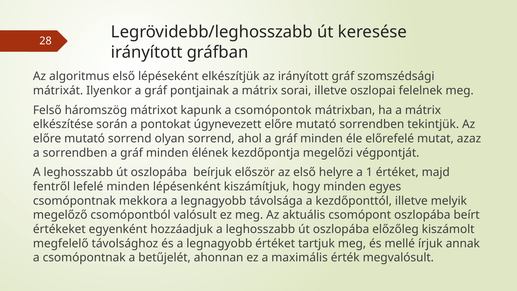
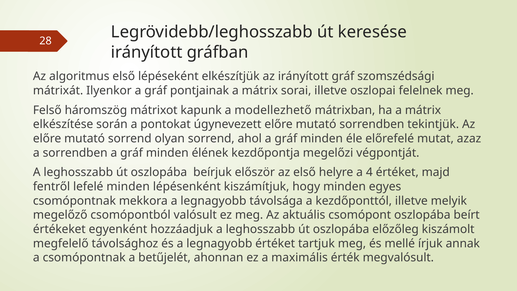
csomópontok: csomópontok -> modellezhető (273, 110)
1: 1 -> 4 (369, 172)
